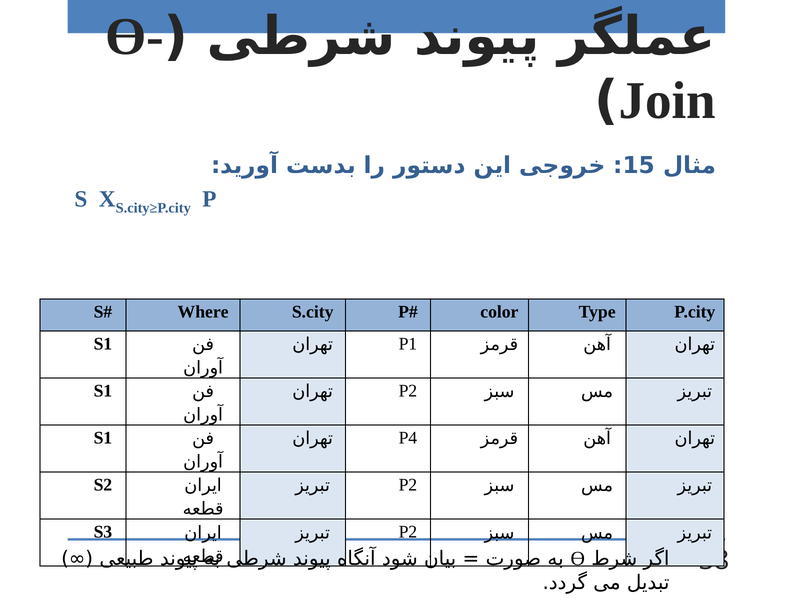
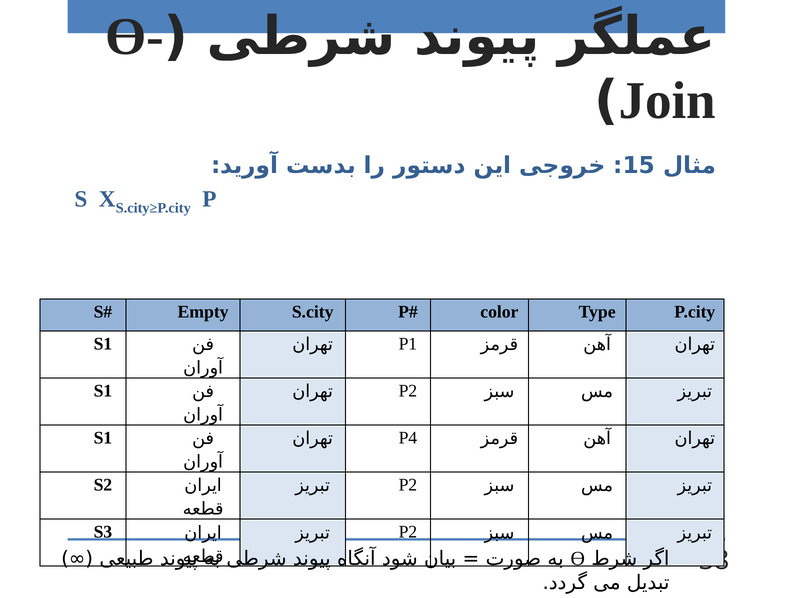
Where: Where -> Empty (203, 312)
